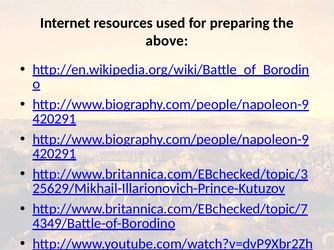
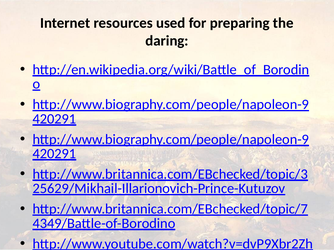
above: above -> daring (167, 41)
